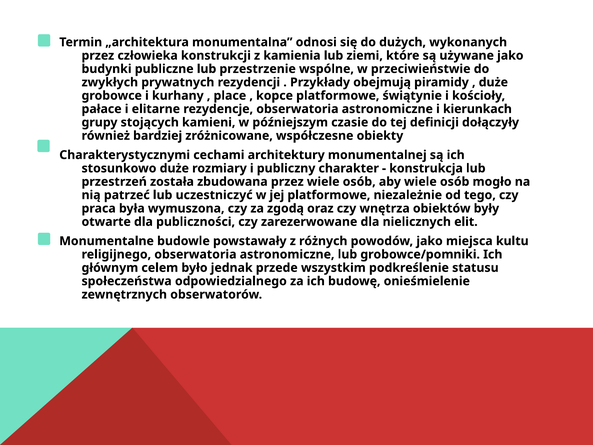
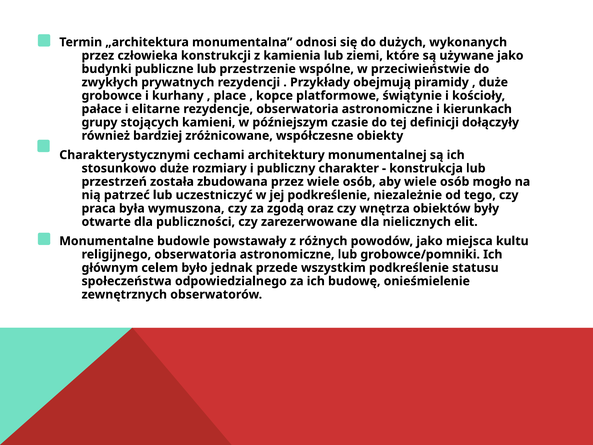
jej platformowe: platformowe -> podkreślenie (329, 195)
